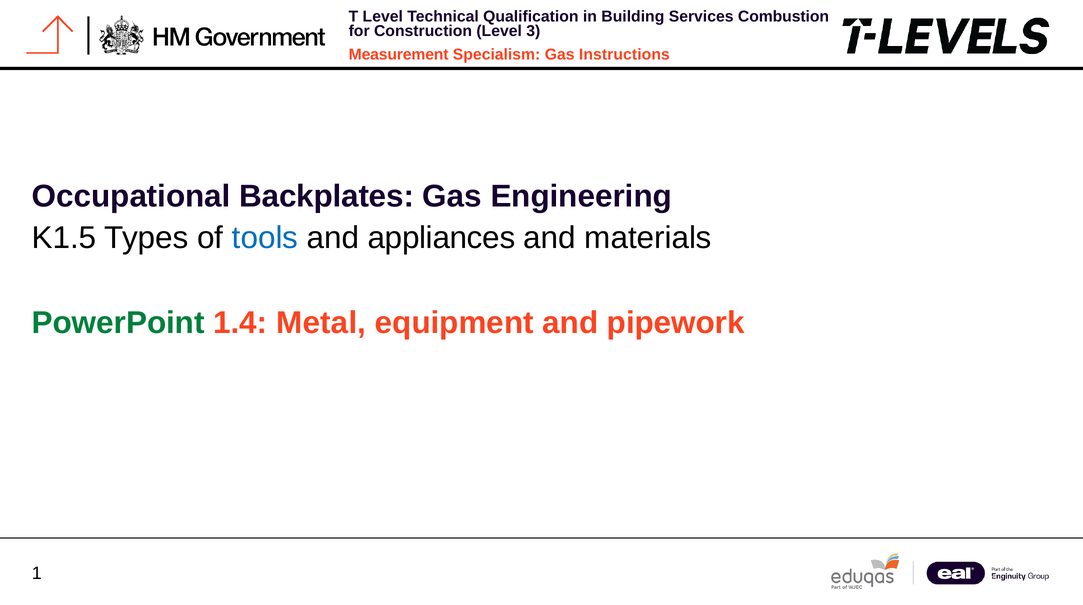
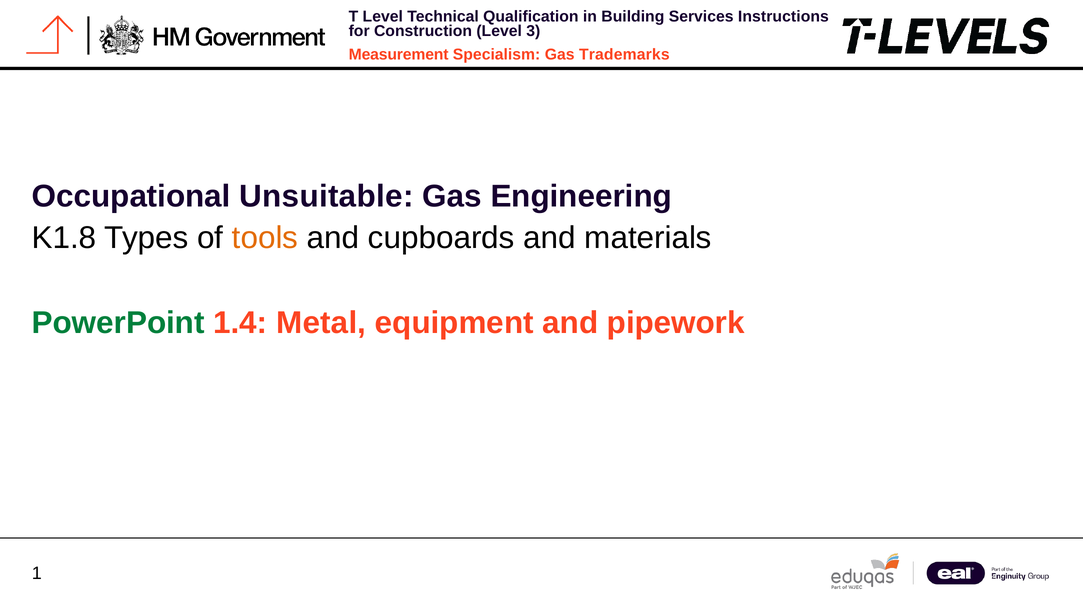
Combustion: Combustion -> Instructions (783, 16)
Instructions: Instructions -> Trademarks (624, 55)
Backplates: Backplates -> Unsuitable (326, 196)
K1.5: K1.5 -> K1.8 (64, 238)
tools colour: blue -> orange (265, 238)
appliances: appliances -> cupboards (441, 238)
